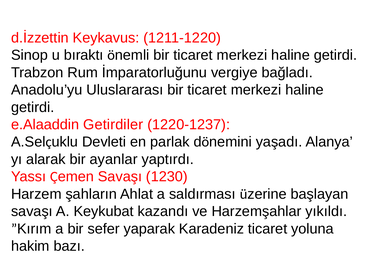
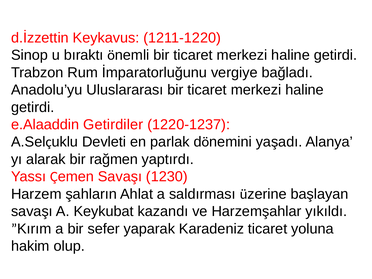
ayanlar: ayanlar -> rağmen (114, 159)
bazı: bazı -> olup (69, 246)
